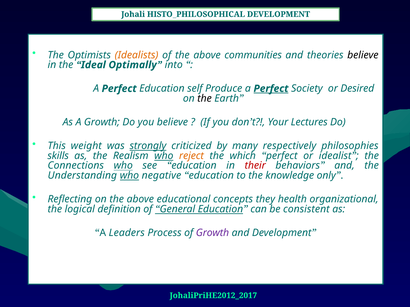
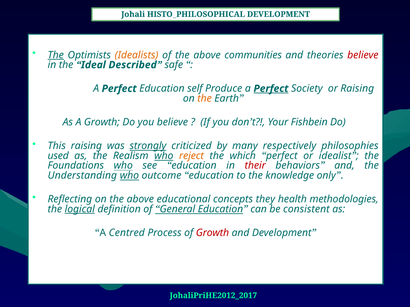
The underline: none -> present (56, 55)
believe colour: black -> red (363, 55)
Optimally: Optimally -> Described (133, 65)
into: into -> safe (174, 65)
or Desired: Desired -> Raising (357, 89)
the colour: black -> orange (205, 99)
Lectures: Lectures -> Fishbein (309, 122)
This weight: weight -> raising (86, 146)
skills: skills -> used (58, 156)
Connections: Connections -> Foundations (76, 166)
negative: negative -> outcome (162, 176)
organizational: organizational -> methodologies (344, 199)
logical underline: none -> present (80, 209)
Leaders: Leaders -> Centred (127, 233)
Growth colour: purple -> red (212, 233)
